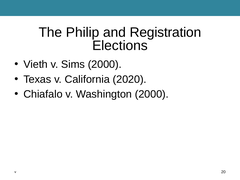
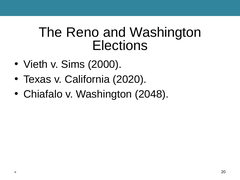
Philip: Philip -> Reno (83, 32)
and Registration: Registration -> Washington (165, 32)
Washington 2000: 2000 -> 2048 (152, 94)
